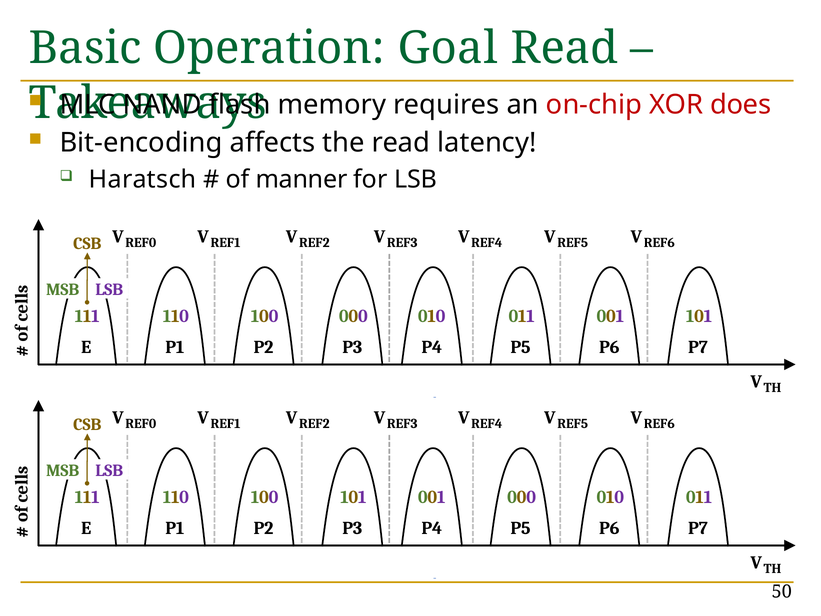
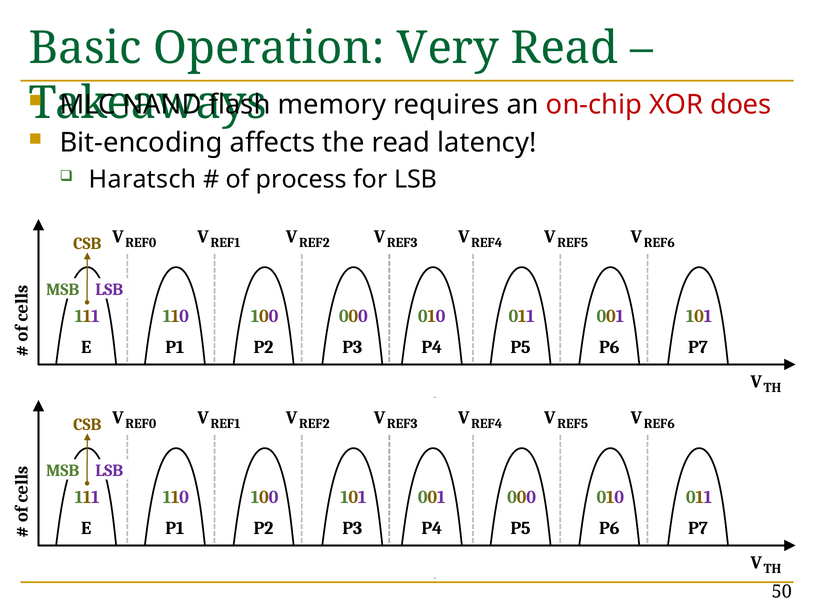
Goal: Goal -> Very (448, 48)
manner: manner -> process (301, 179)
